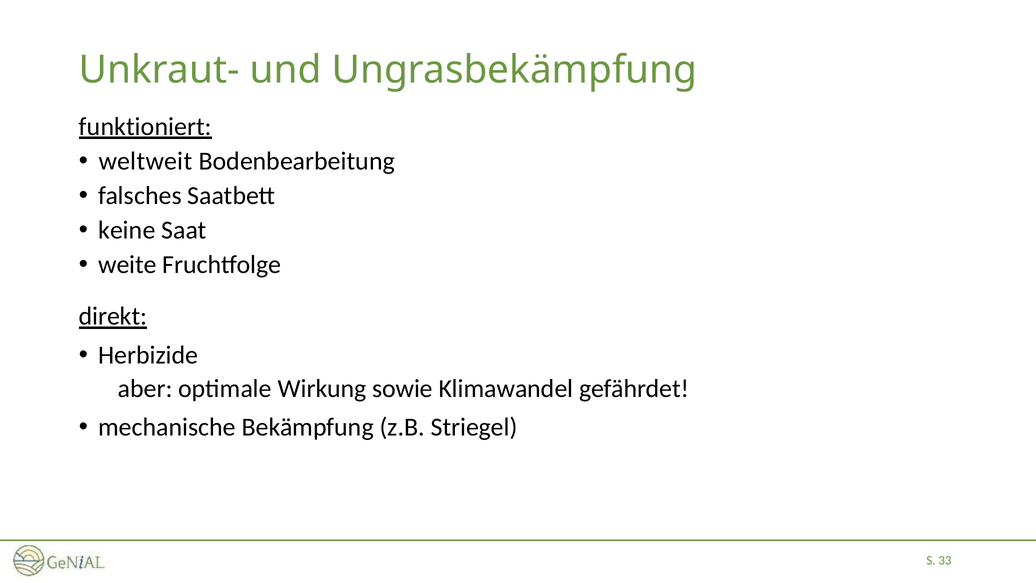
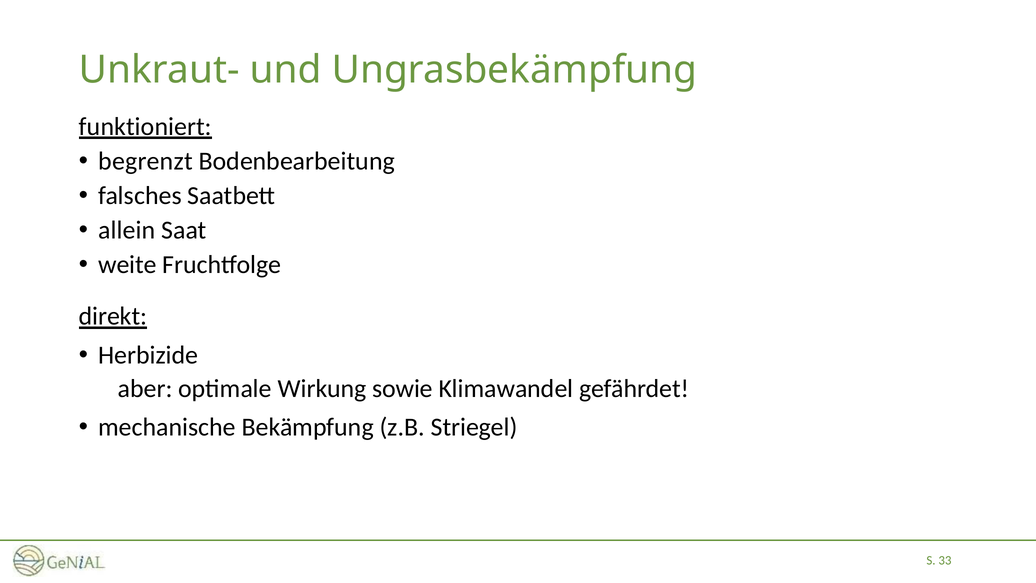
weltweit: weltweit -> begrenzt (145, 161)
keine: keine -> allein (127, 230)
